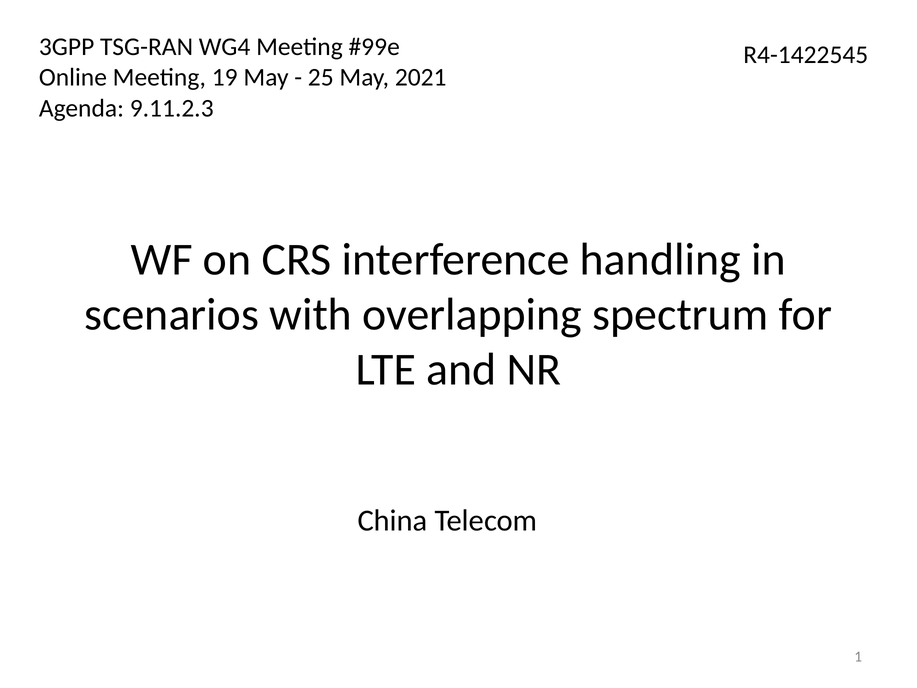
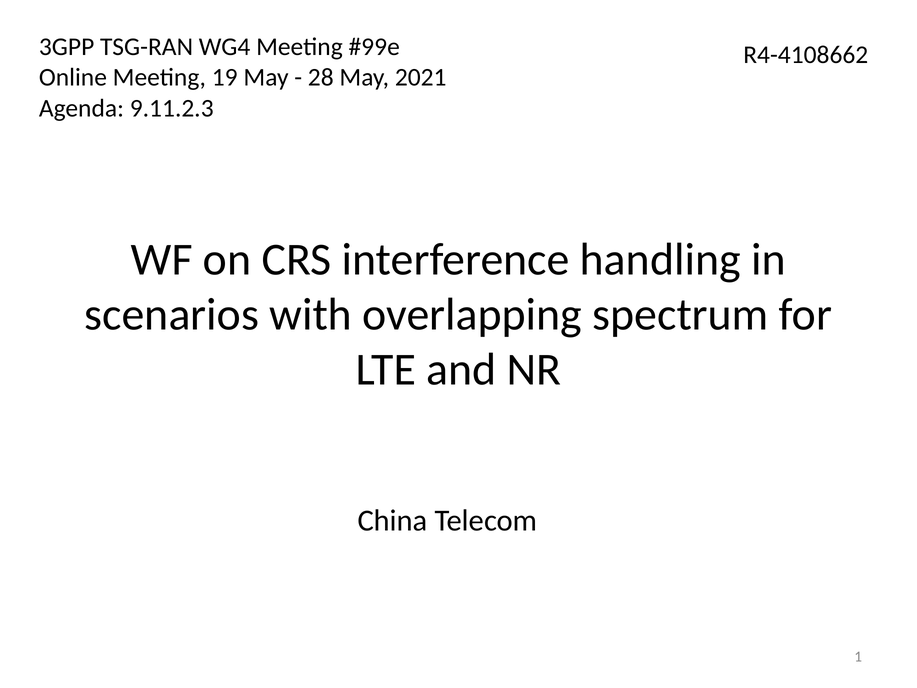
R4-1422545: R4-1422545 -> R4-4108662 (806, 55)
25: 25 -> 28 (321, 78)
